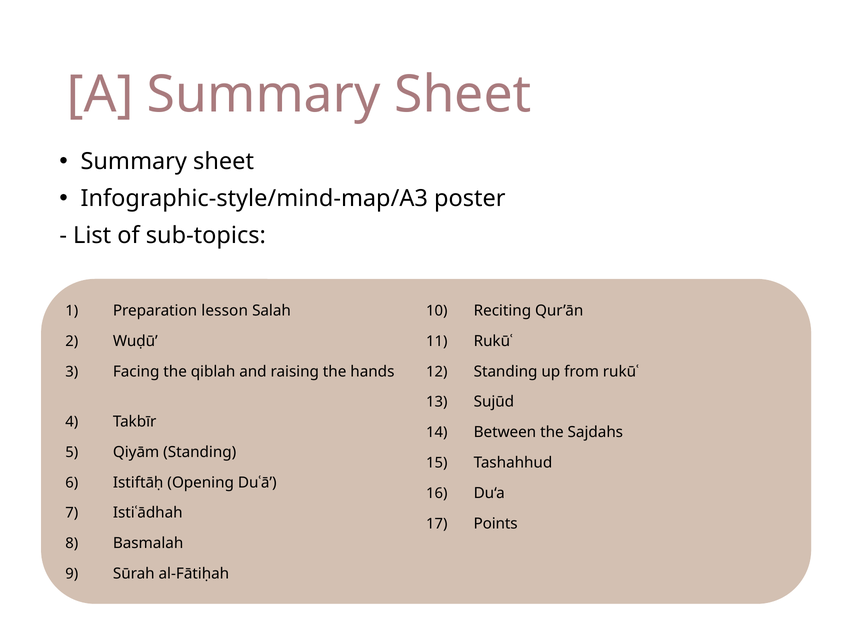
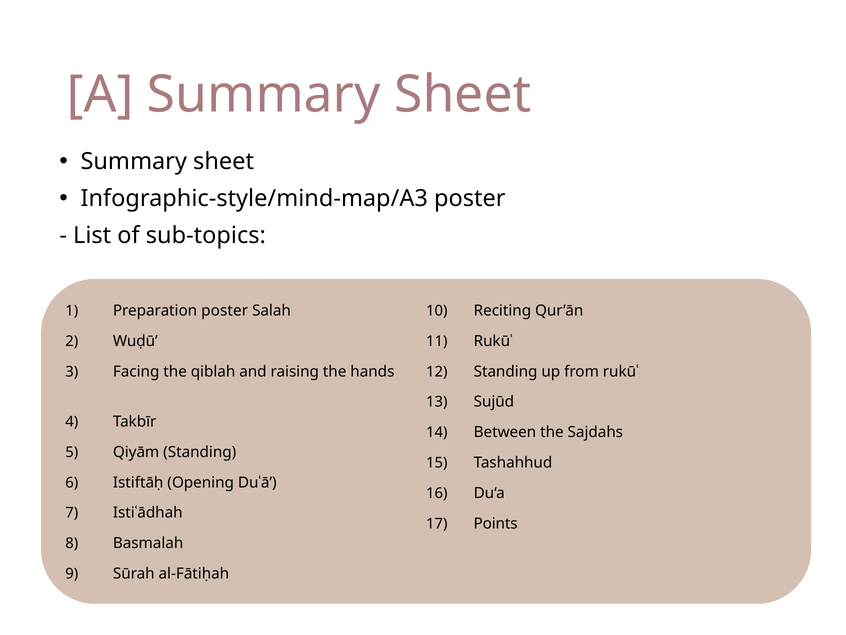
Preparation lesson: lesson -> poster (225, 310)
